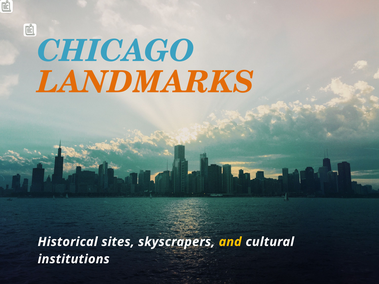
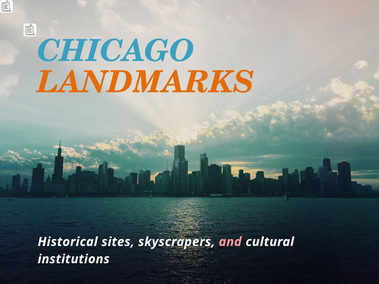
and colour: yellow -> pink (230, 242)
